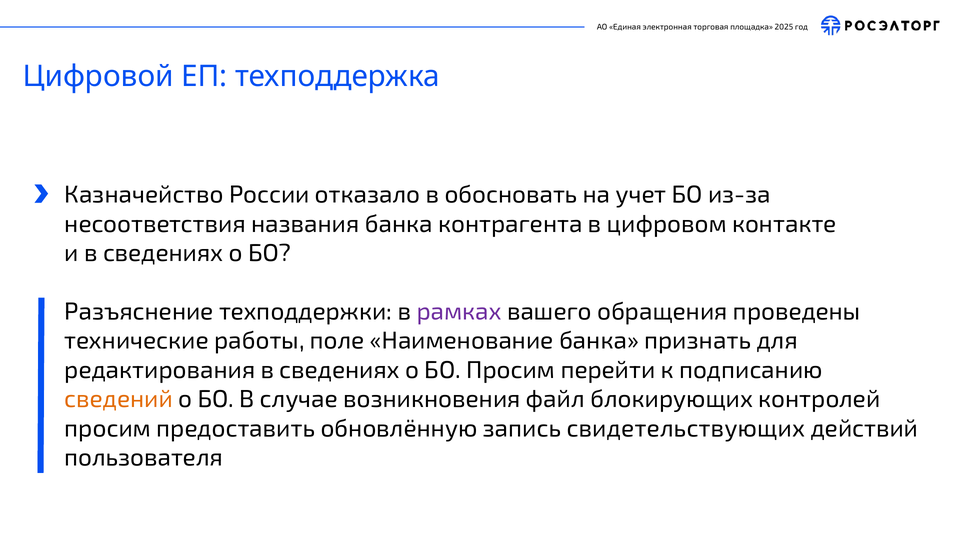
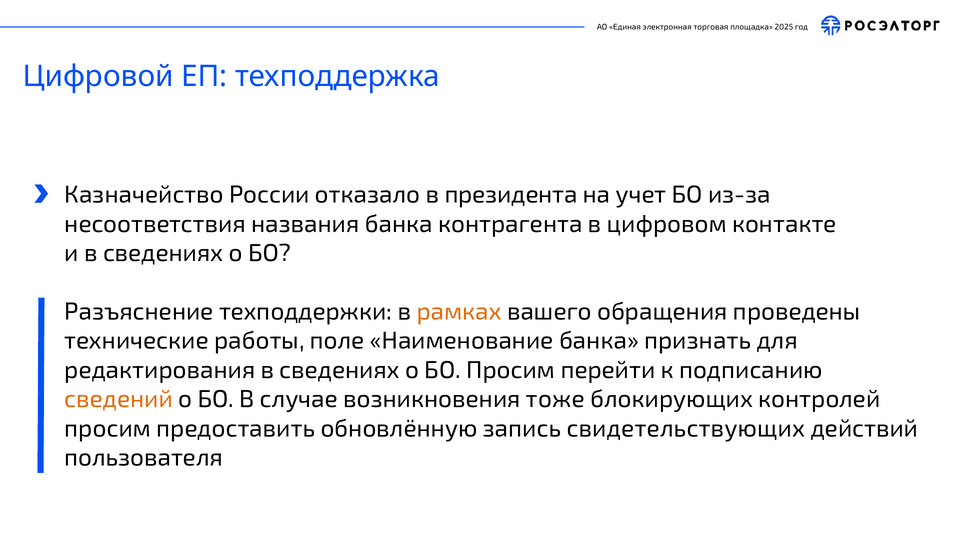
обосновать: обосновать -> президента (511, 195)
рамках colour: purple -> orange (459, 312)
файл: файл -> тоже (555, 400)
